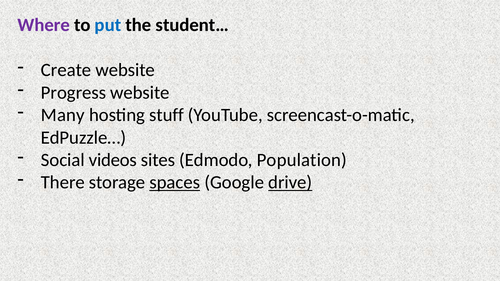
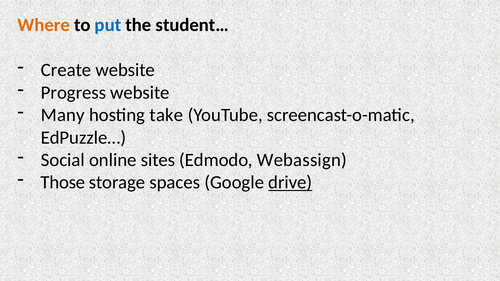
Where colour: purple -> orange (44, 25)
stuff: stuff -> take (166, 115)
videos: videos -> online (113, 160)
Population: Population -> Webassign (302, 160)
There: There -> Those (63, 183)
spaces underline: present -> none (175, 183)
